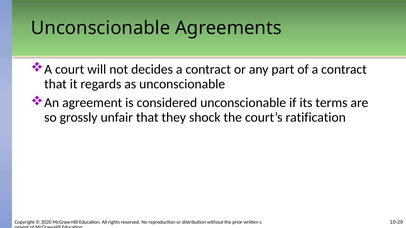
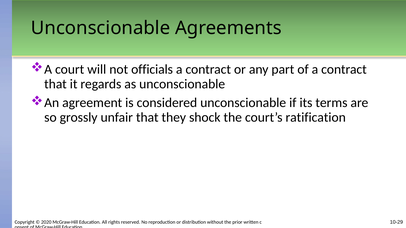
decides: decides -> officials (152, 70)
